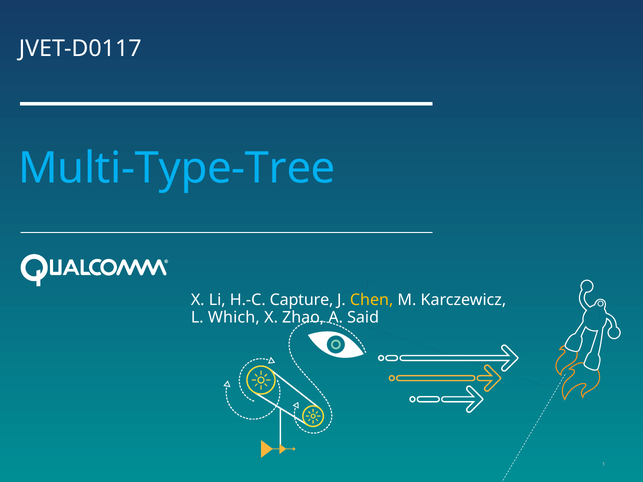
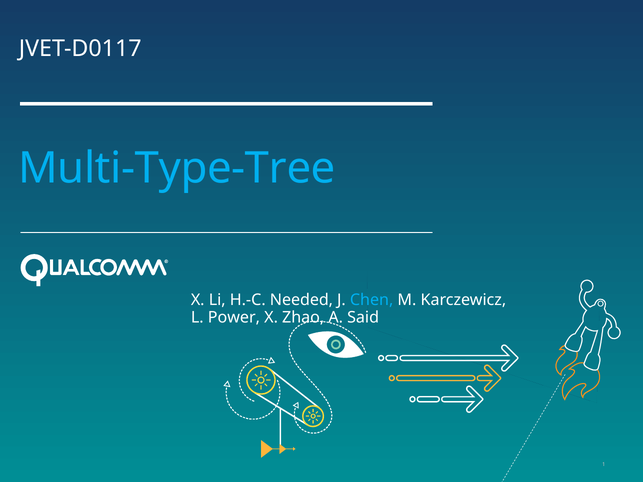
Capture: Capture -> Needed (301, 300)
Chen colour: yellow -> light blue (372, 300)
Which: Which -> Power (234, 318)
